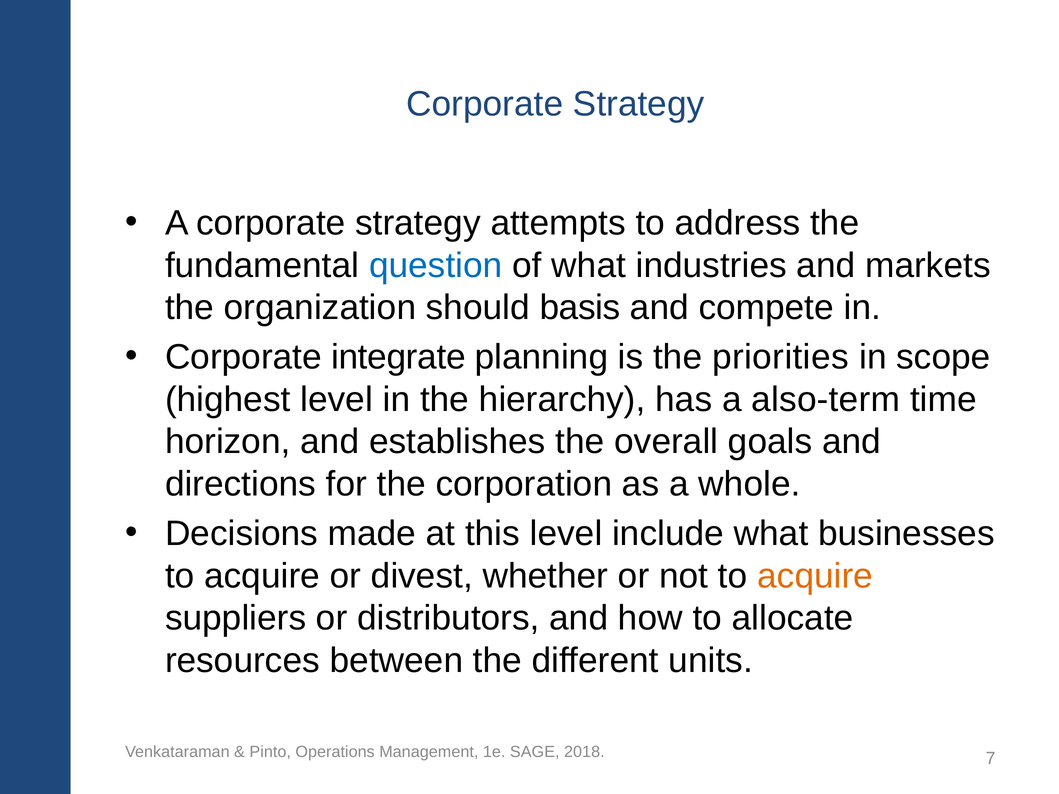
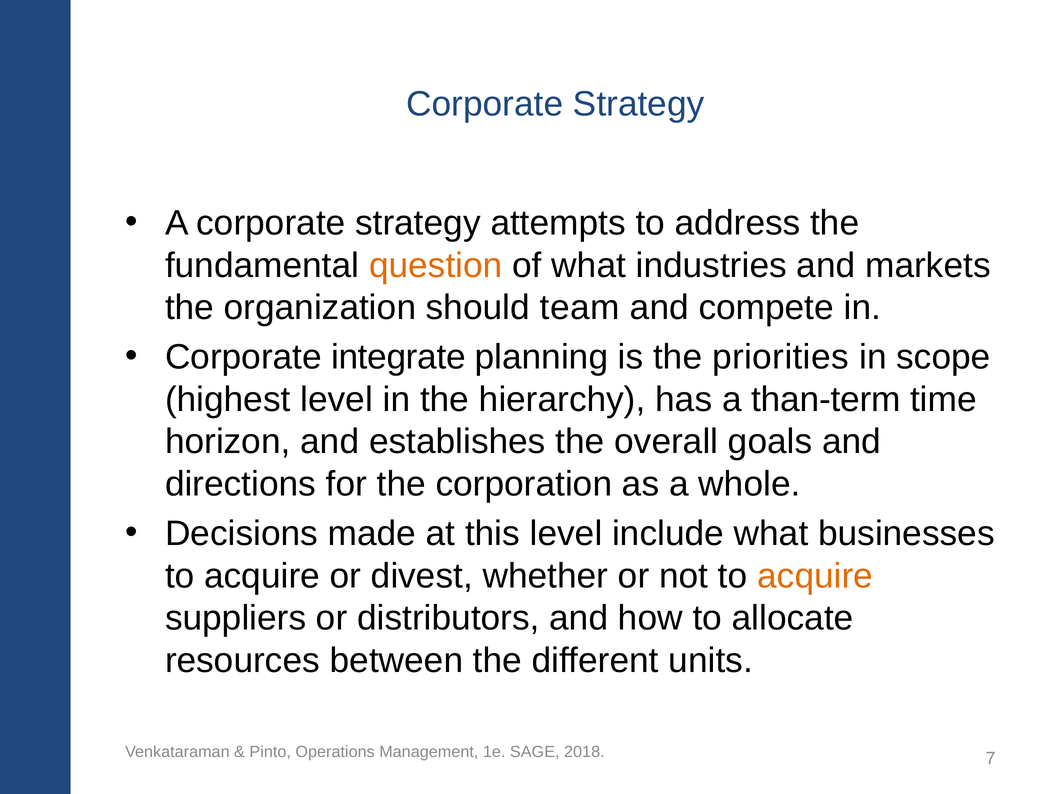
question colour: blue -> orange (436, 265)
basis: basis -> team (580, 308)
also-term: also-term -> than-term (826, 400)
